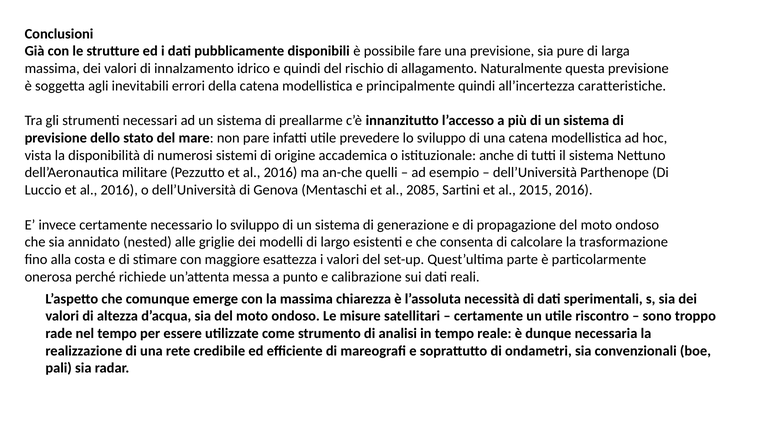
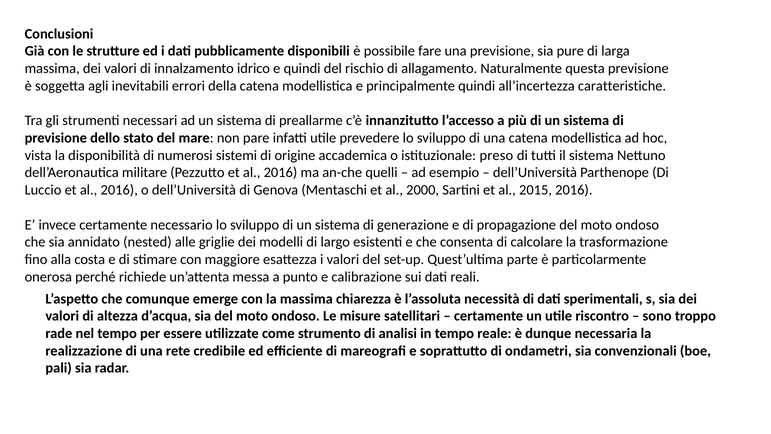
anche: anche -> preso (496, 155)
2085: 2085 -> 2000 (423, 190)
